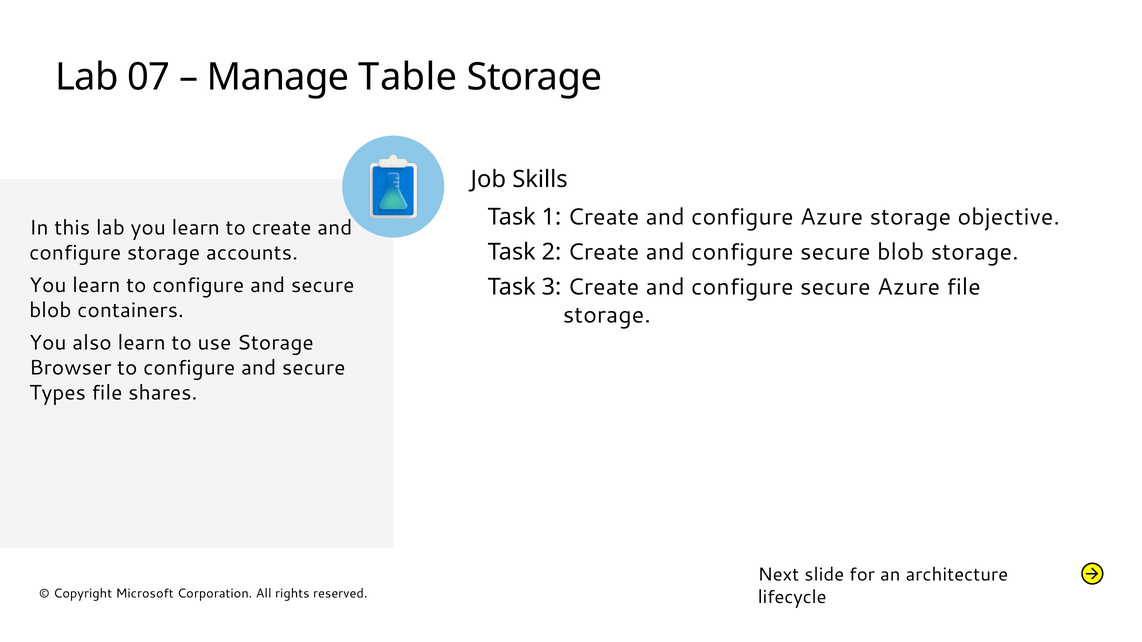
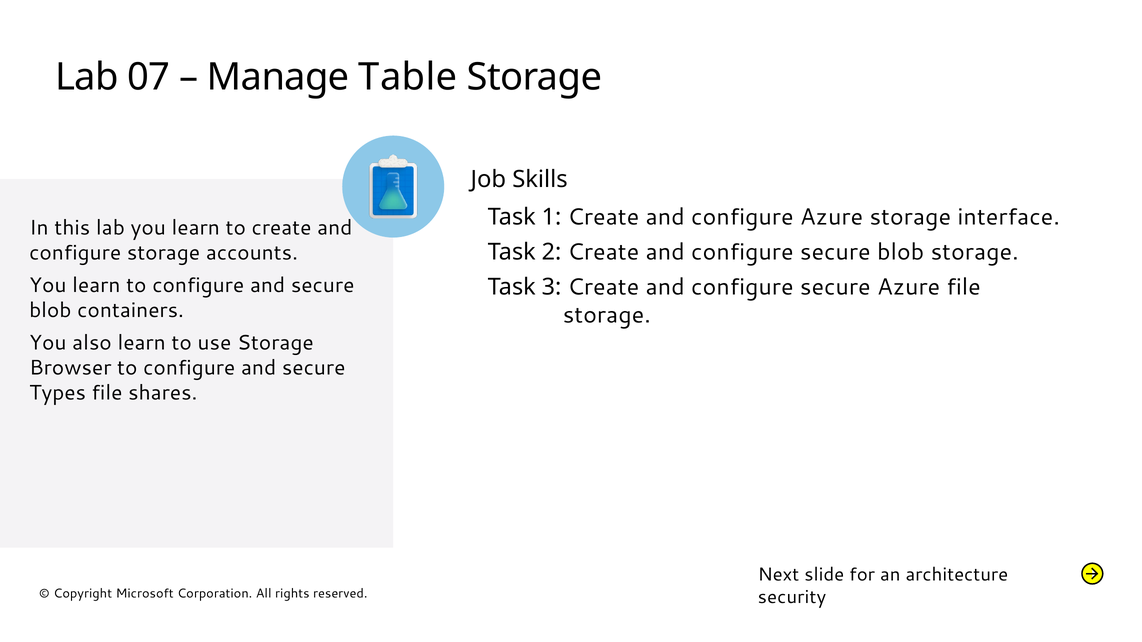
objective: objective -> interface (1009, 217)
lifecycle: lifecycle -> security (792, 597)
